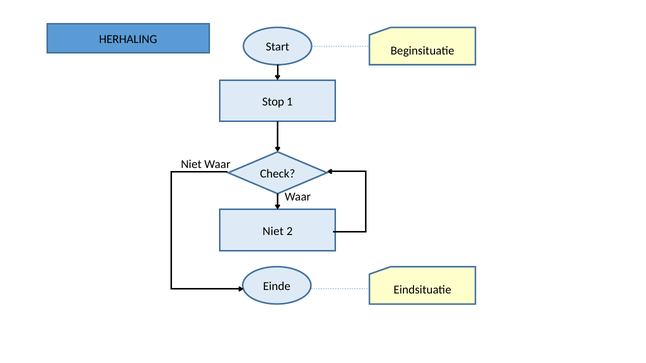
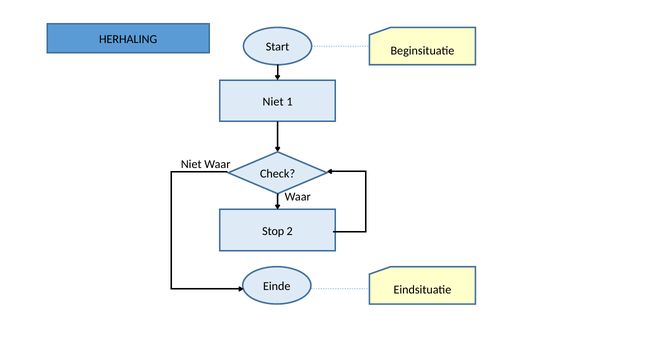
Stop: Stop -> Niet (273, 102)
Niet: Niet -> Stop (273, 231)
